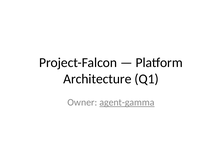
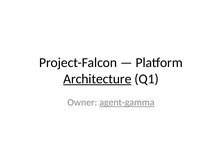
Architecture underline: none -> present (97, 79)
